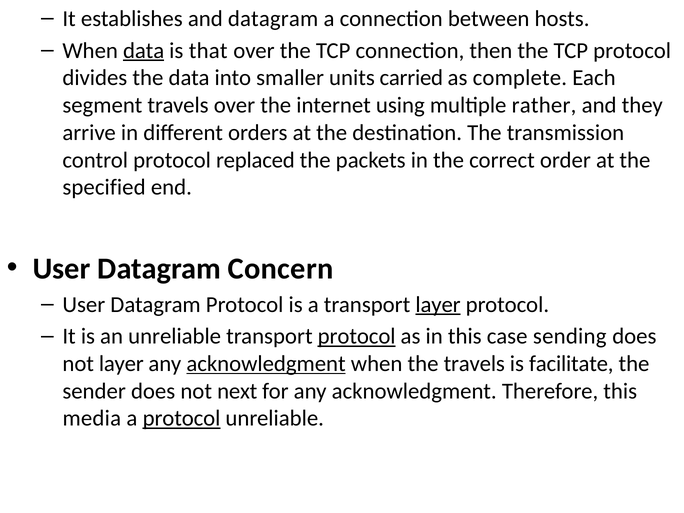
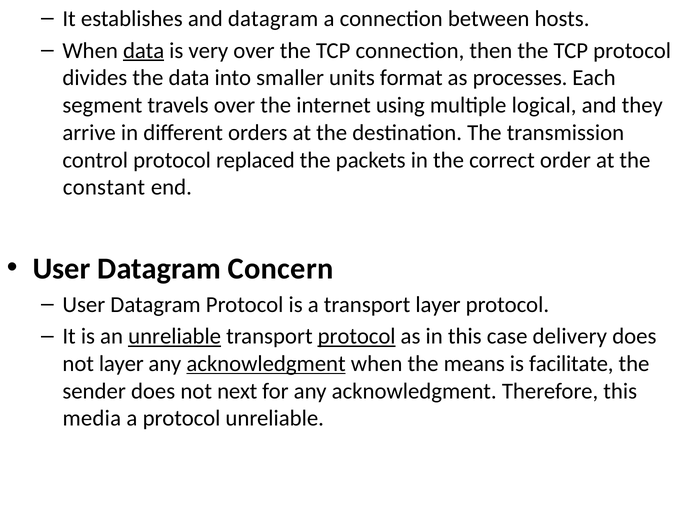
that: that -> very (208, 51)
carried: carried -> format (411, 78)
complete: complete -> processes (520, 78)
rather: rather -> logical (544, 105)
specified: specified -> constant (104, 187)
layer underline: present -> none (438, 304)
unreliable underline: none -> present (175, 336)
sending: sending -> delivery (570, 336)
the travels: travels -> means (474, 364)
protocol underline: present -> none (181, 418)
